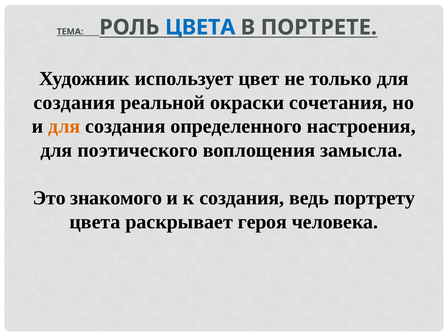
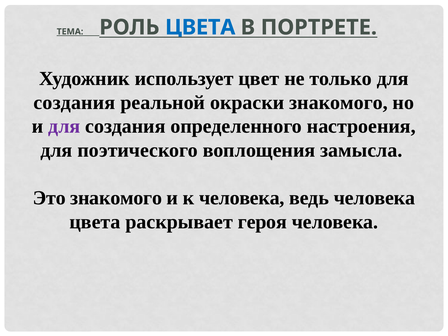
окраски сочетания: сочетания -> знакомого (338, 102)
для colour: orange -> purple (64, 126)
к создания: создания -> человека (242, 198)
ведь портрету: портрету -> человека (374, 198)
